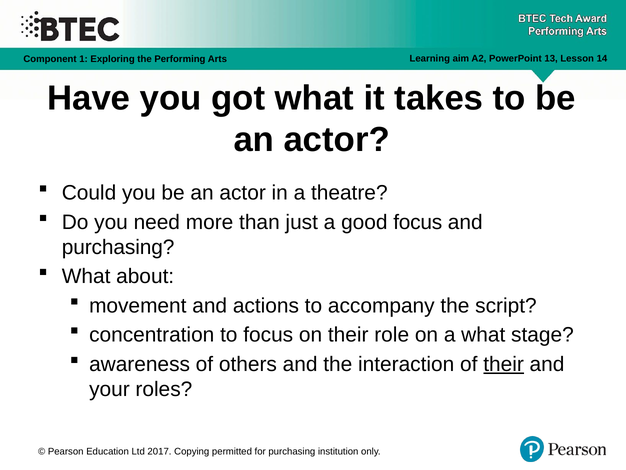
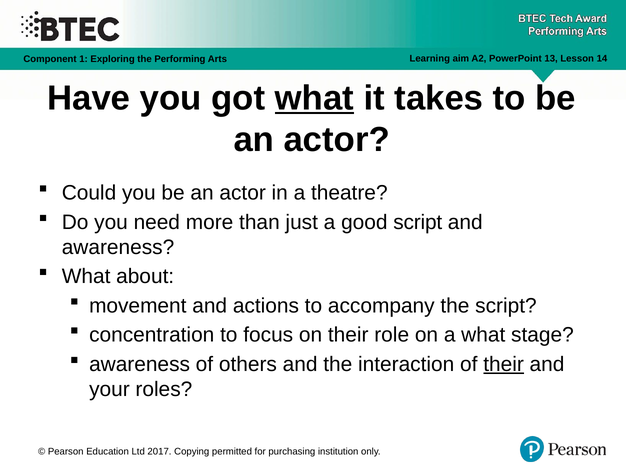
what underline: none -> present (314, 98)
good focus: focus -> script (418, 222)
purchasing: purchasing -> awareness (118, 247)
